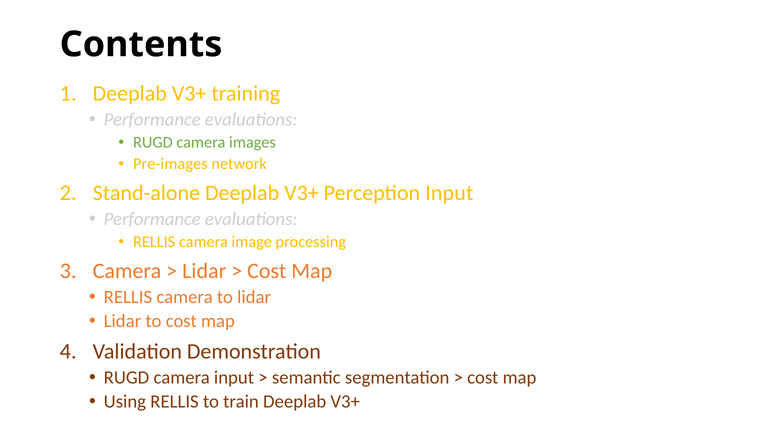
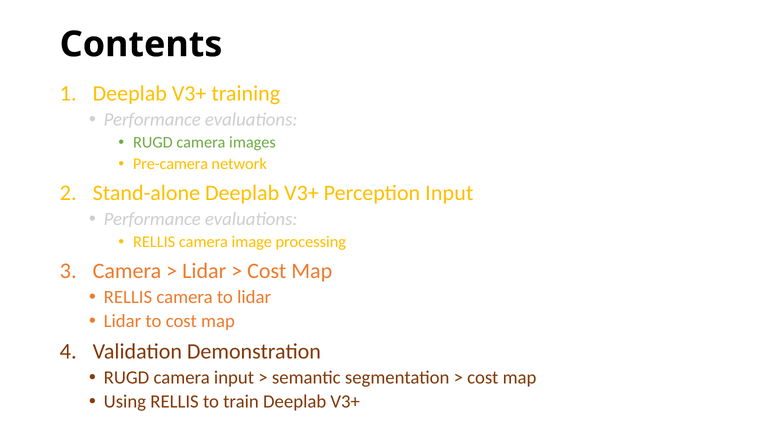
Pre-images: Pre-images -> Pre-camera (171, 164)
